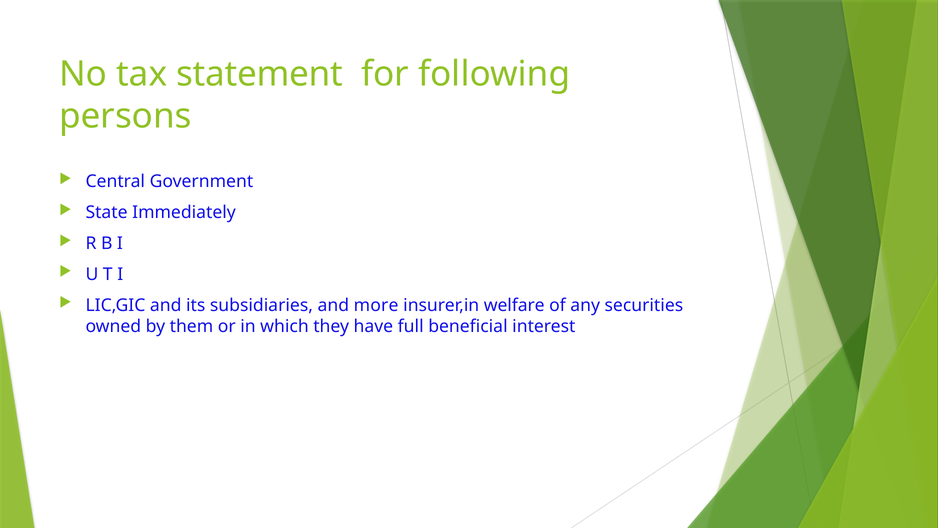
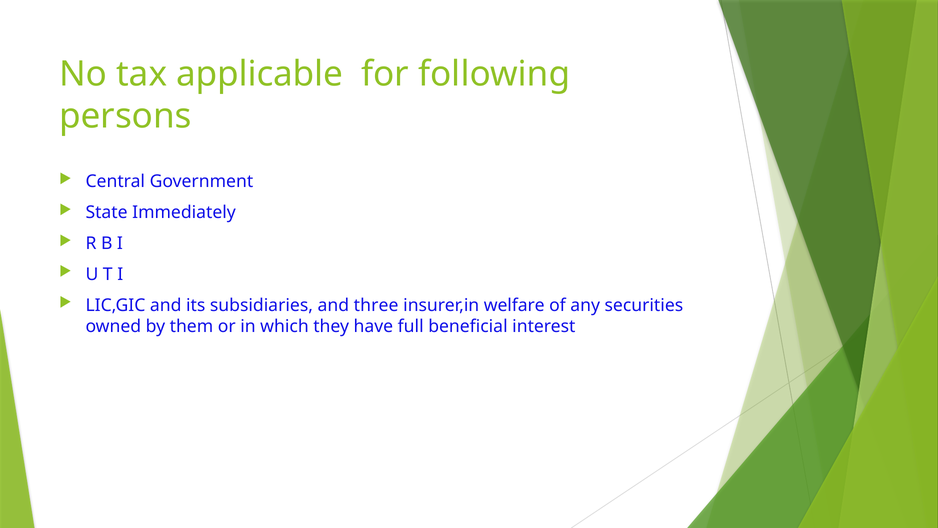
statement: statement -> applicable (260, 74)
more: more -> three (376, 305)
